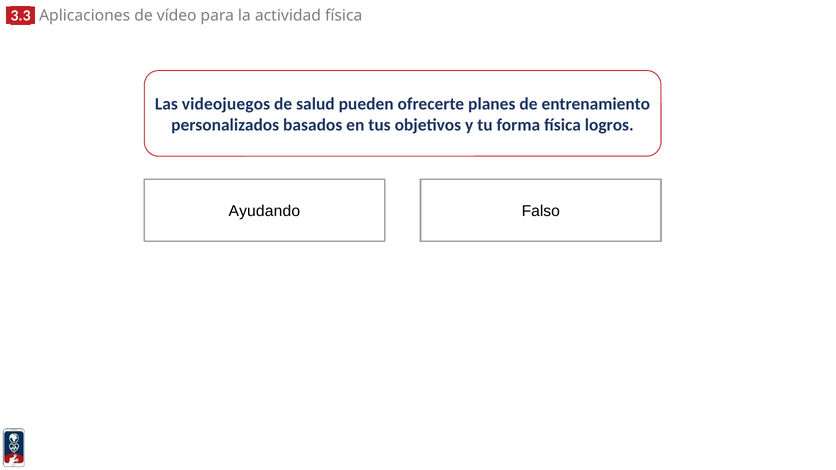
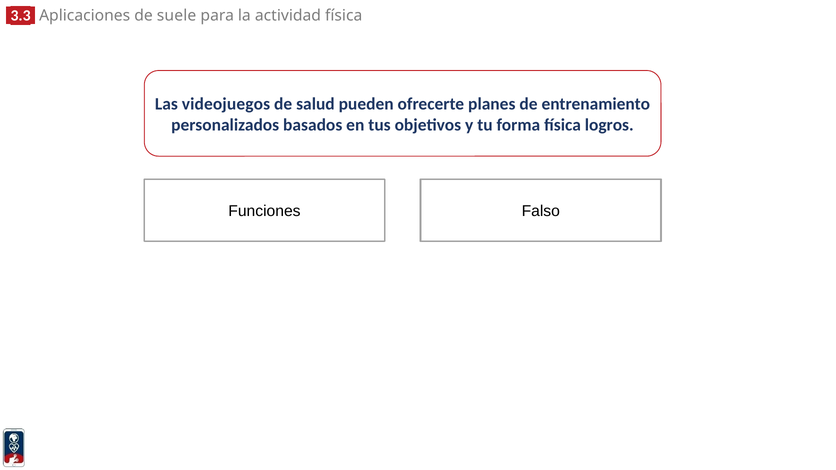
vídeo: vídeo -> suele (177, 16)
Ayudando: Ayudando -> Funciones (264, 211)
